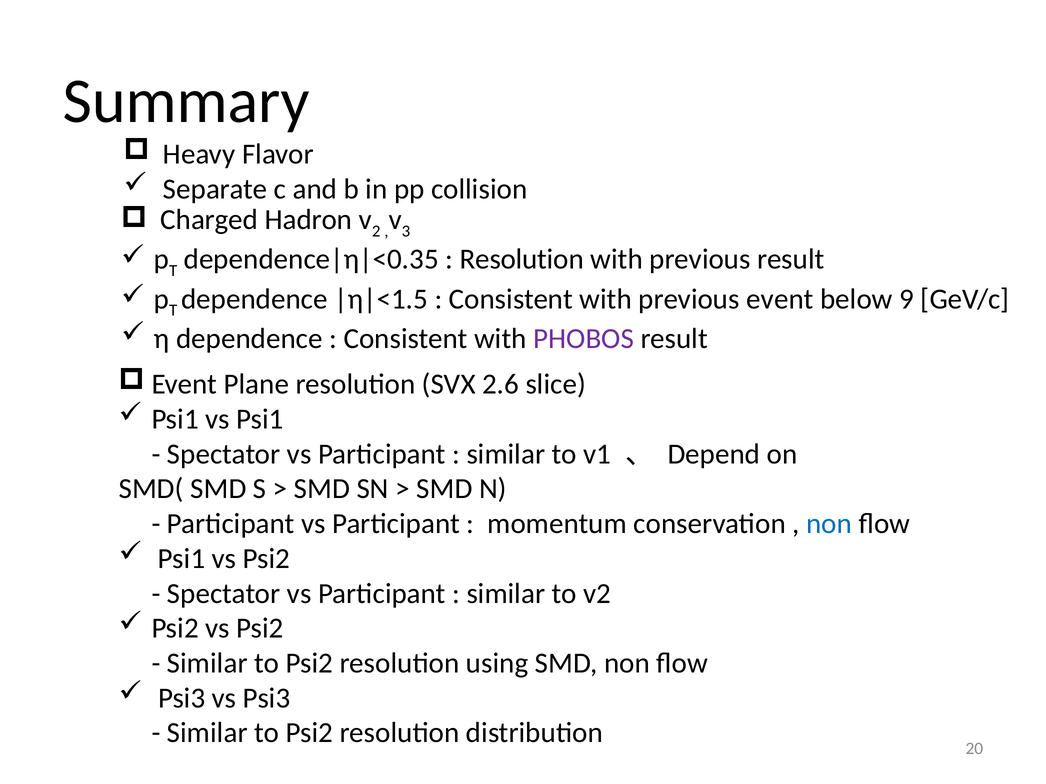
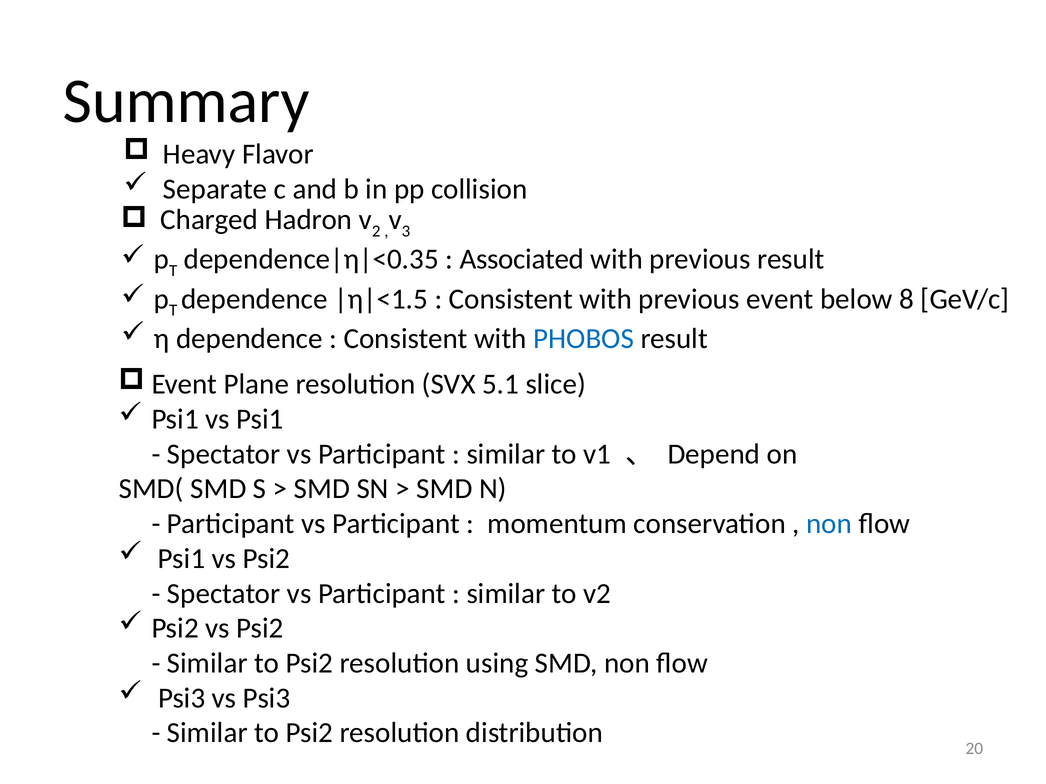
Resolution: Resolution -> Associated (522, 260)
9: 9 -> 8 (907, 299)
PHOBOS colour: purple -> blue (584, 339)
2.6: 2.6 -> 5.1 (501, 385)
